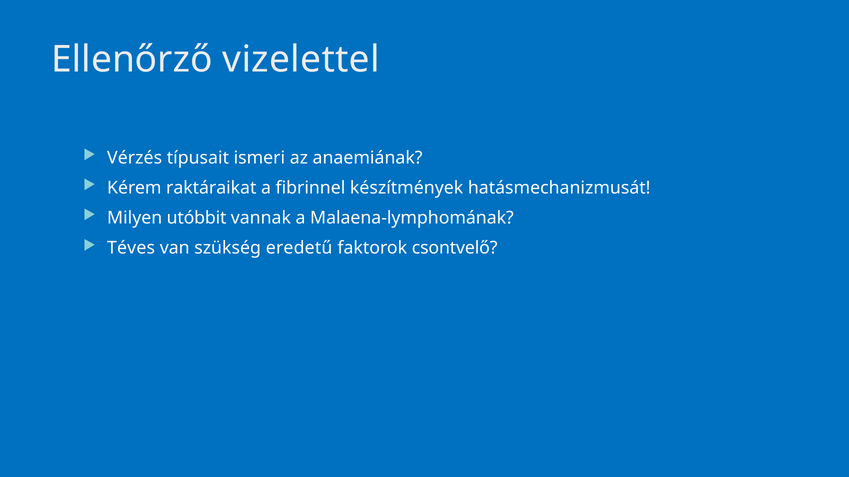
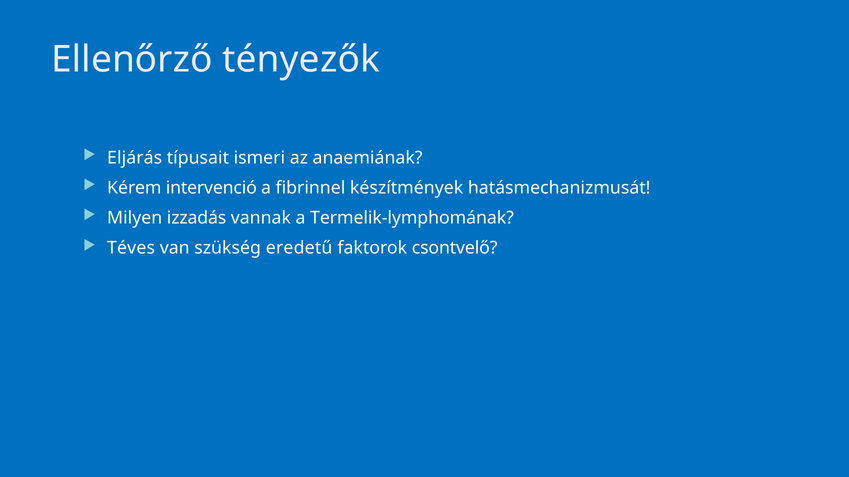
vizelettel: vizelettel -> tényezők (301, 60)
Vérzés: Vérzés -> Eljárás (135, 158)
raktáraikat: raktáraikat -> intervenció (211, 188)
utóbbit: utóbbit -> izzadás (197, 218)
Malaena-lymphomának: Malaena-lymphomának -> Termelik-lymphomának (412, 218)
